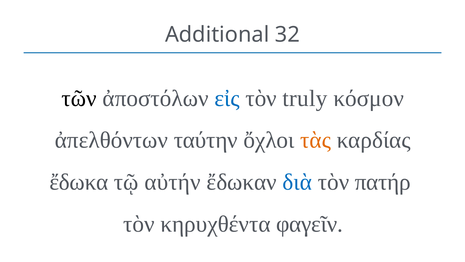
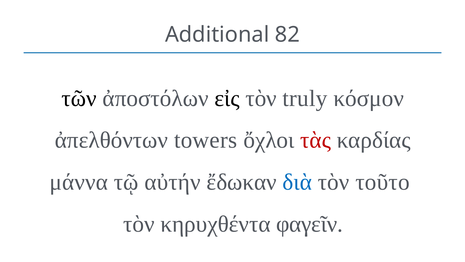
32: 32 -> 82 (287, 35)
εἰς colour: blue -> black (227, 98)
ταύτην: ταύτην -> towers (206, 140)
τὰς colour: orange -> red (316, 140)
ἔδωκα: ἔδωκα -> μάννα (79, 182)
πατήρ: πατήρ -> τοῦτο (383, 182)
